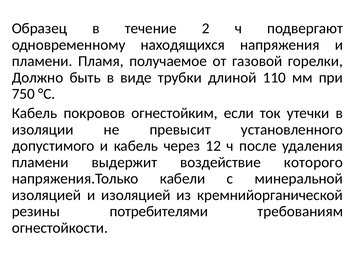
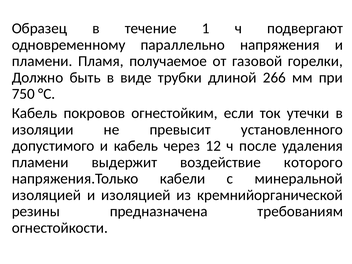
2: 2 -> 1 (206, 28)
находящихся: находящихся -> параллельно (183, 45)
110: 110 -> 266 (274, 78)
потребителями: потребителями -> предназначена (159, 211)
